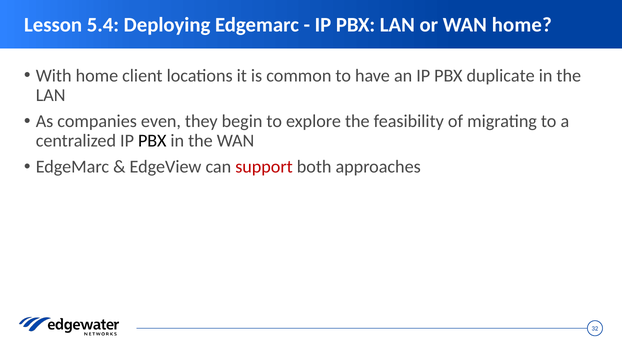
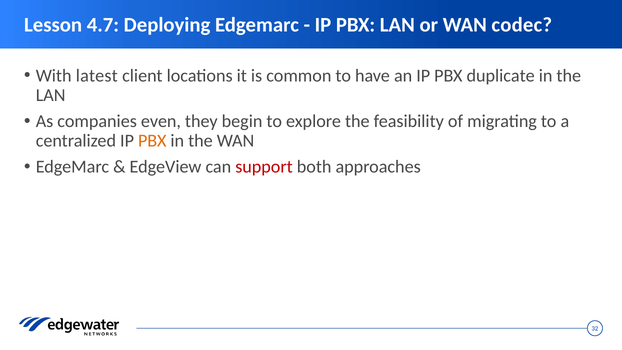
5.4: 5.4 -> 4.7 (103, 25)
WAN home: home -> codec (522, 25)
With home: home -> latest (97, 76)
PBX colour: black -> orange (152, 141)
